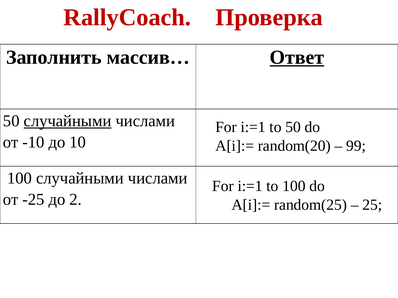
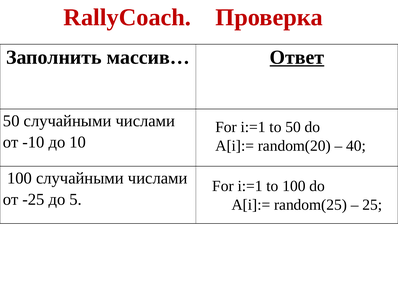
случайными underline: present -> none (68, 121)
99: 99 -> 40 (356, 146)
2: 2 -> 5 (76, 200)
